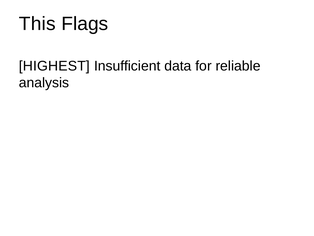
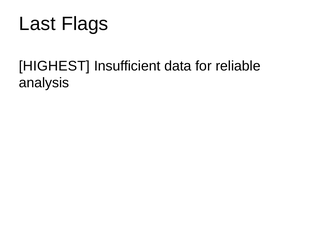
This: This -> Last (37, 24)
